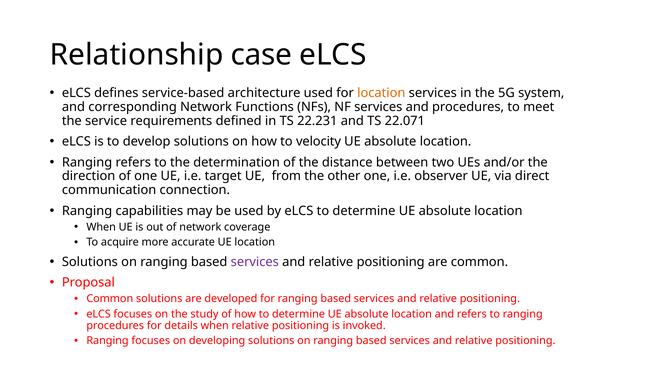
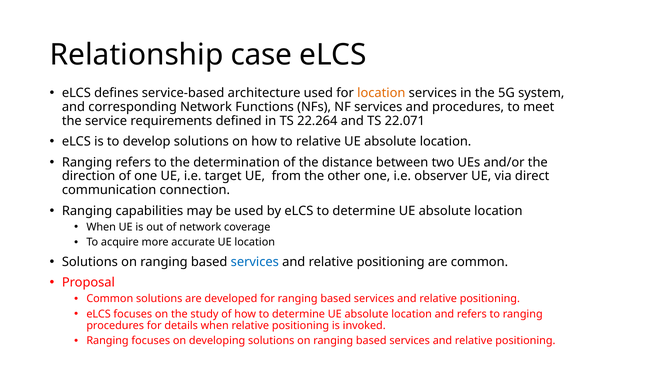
22.231: 22.231 -> 22.264 (317, 121)
to velocity: velocity -> relative (318, 141)
services colour: purple -> blue (255, 262)
